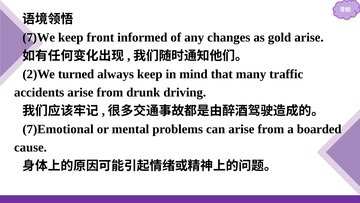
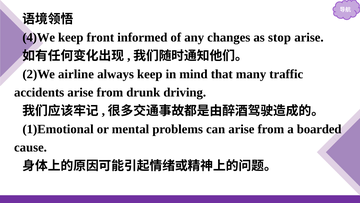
7)We: 7)We -> 4)We (39, 37)
gold: gold -> stop (279, 37)
turned: turned -> airline (76, 74)
7)Emotional: 7)Emotional -> 1)Emotional (58, 129)
